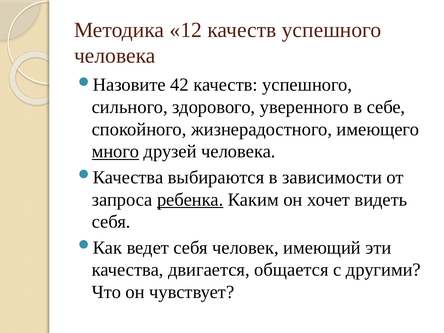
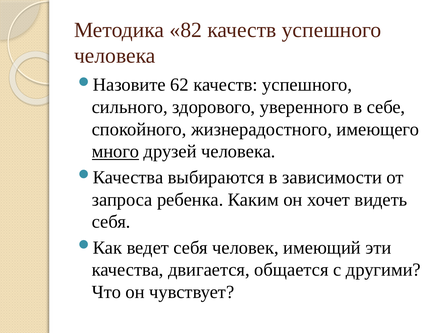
12: 12 -> 82 (186, 30)
42: 42 -> 62 (180, 85)
ребенка underline: present -> none (190, 200)
